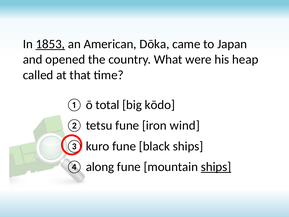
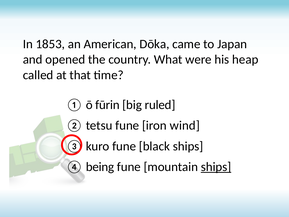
1853 underline: present -> none (50, 44)
total: total -> fūrin (107, 105)
kōdo: kōdo -> ruled (160, 105)
along: along -> being (100, 167)
